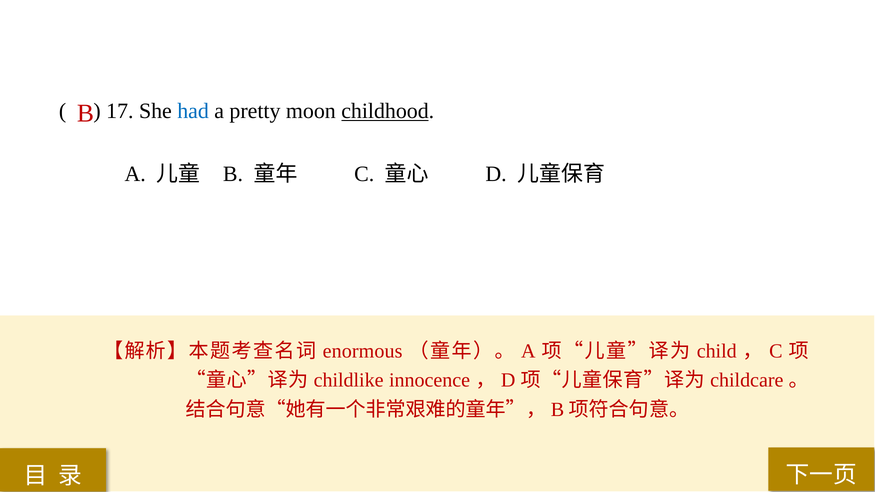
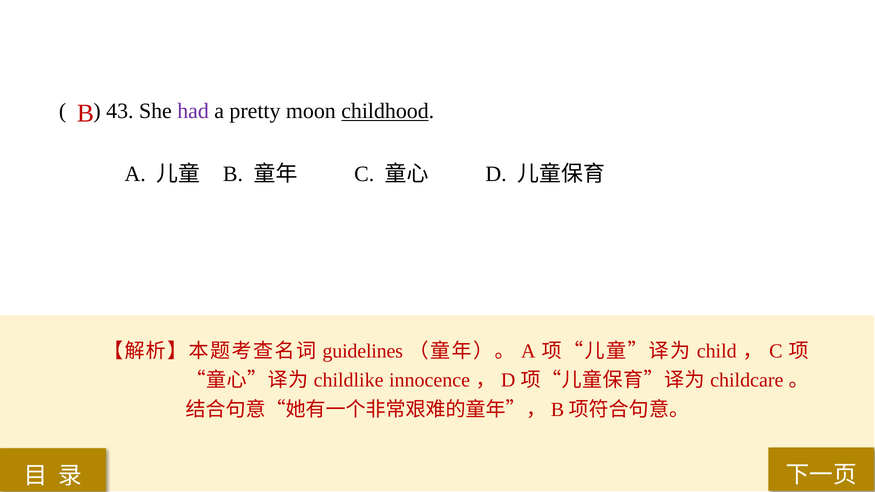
17: 17 -> 43 (120, 111)
had colour: blue -> purple (193, 111)
enormous: enormous -> guidelines (363, 351)
